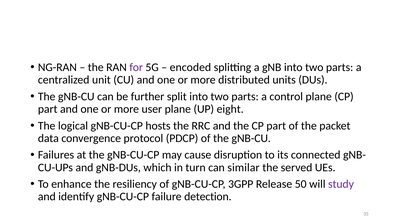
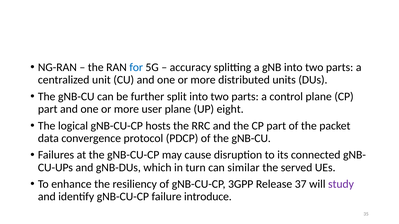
for colour: purple -> blue (136, 67)
encoded: encoded -> accuracy (190, 67)
50: 50 -> 37 (301, 184)
detection: detection -> introduce (208, 197)
